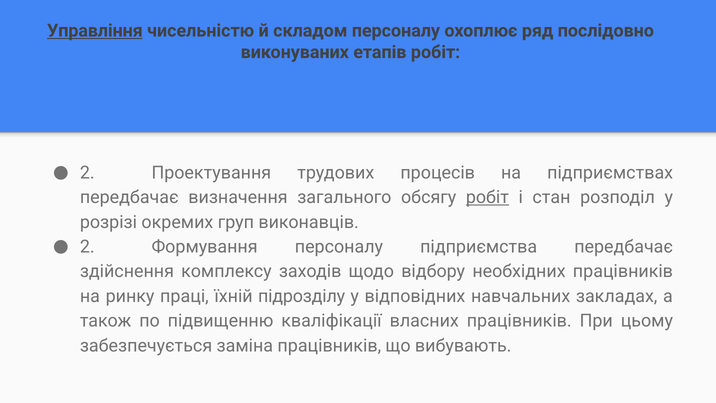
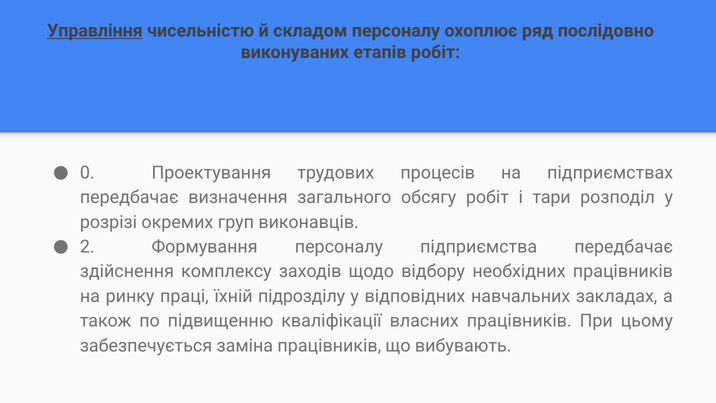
2: 2 -> 0 (87, 173)
робіт underline: present -> none (487, 197)
стан: стан -> тари (552, 197)
